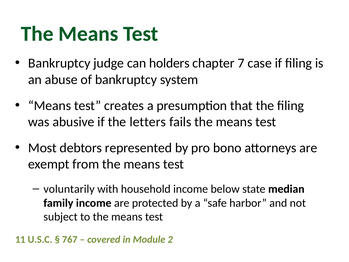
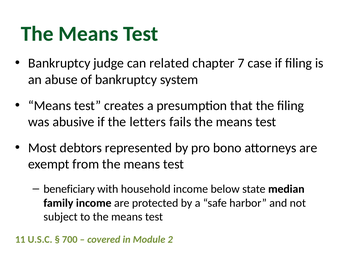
holders: holders -> related (169, 63)
voluntarily: voluntarily -> beneficiary (69, 189)
767: 767 -> 700 (70, 239)
